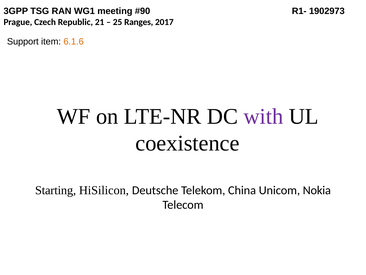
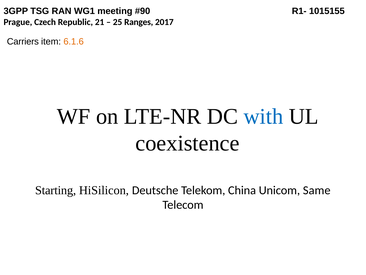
1902973: 1902973 -> 1015155 (327, 11)
Support: Support -> Carriers (23, 41)
with colour: purple -> blue (263, 116)
Nokia: Nokia -> Same (317, 190)
